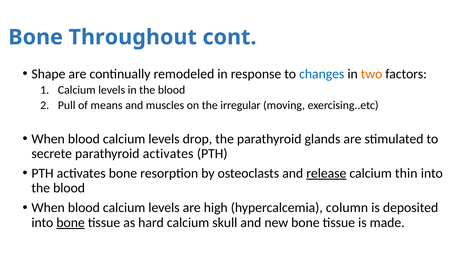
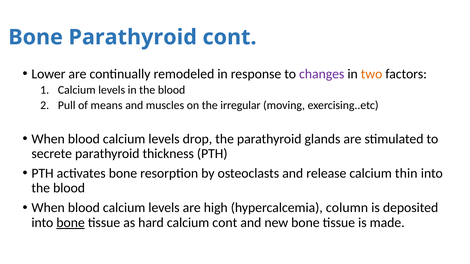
Bone Throughout: Throughout -> Parathyroid (133, 37)
Shape: Shape -> Lower (48, 74)
changes colour: blue -> purple (322, 74)
parathyroid activates: activates -> thickness (168, 154)
release underline: present -> none (326, 174)
calcium skull: skull -> cont (225, 223)
